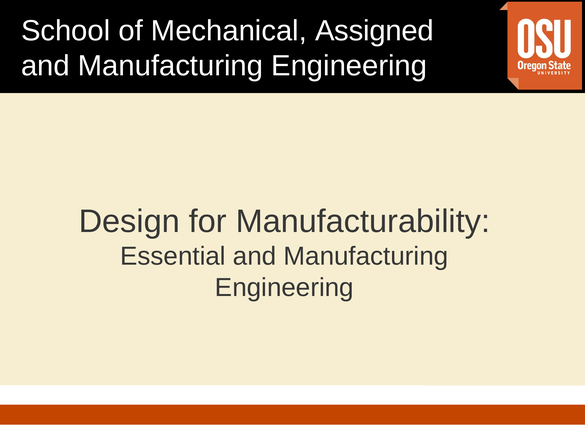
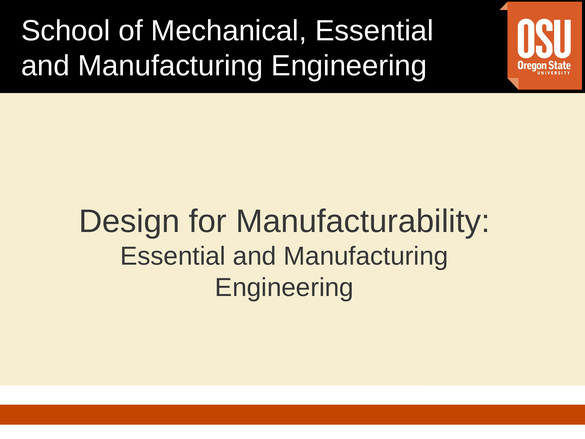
Assigned: Assigned -> Essential (374, 31)
